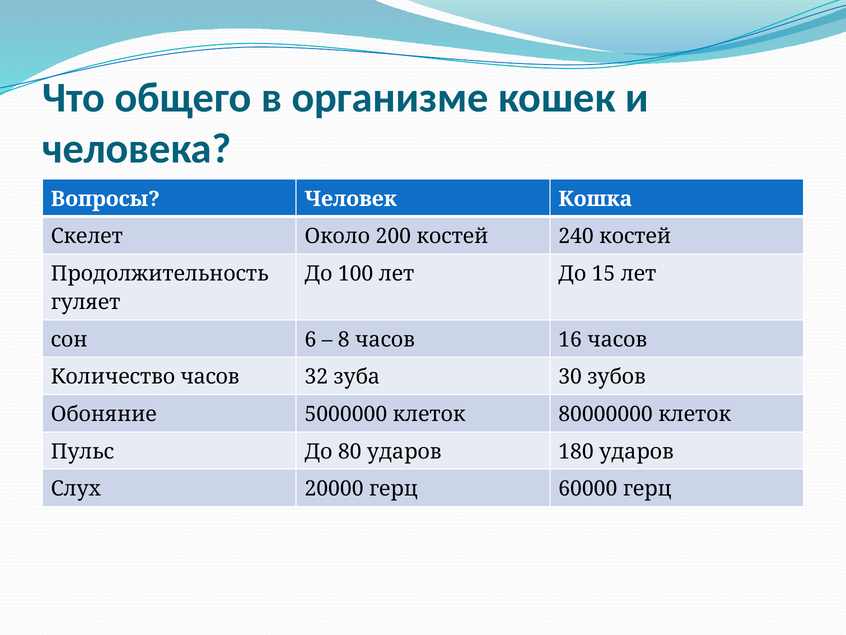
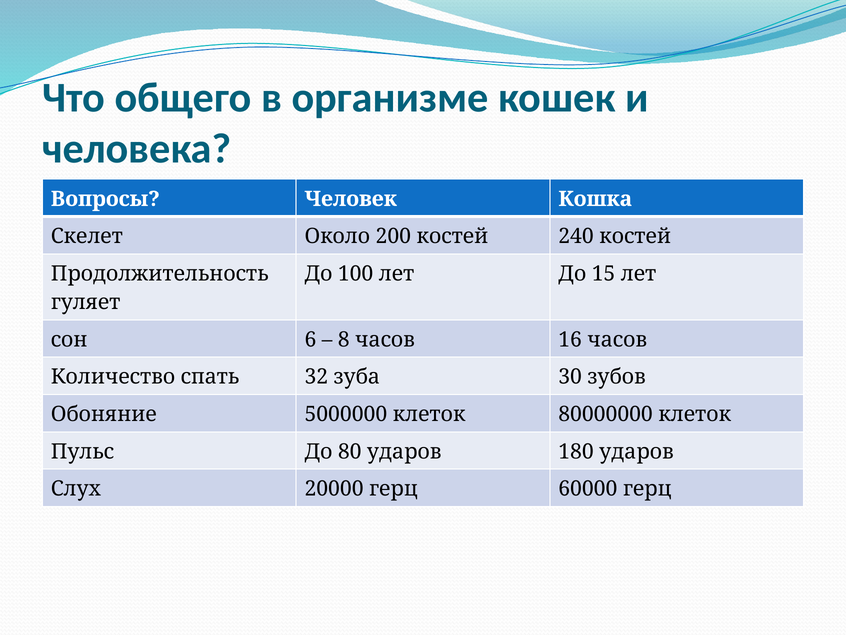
Количество часов: часов -> спать (210, 377)
